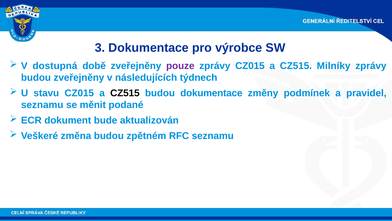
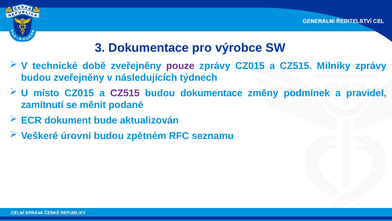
dostupná: dostupná -> technické (55, 66)
stavu: stavu -> místo (46, 93)
CZ515 colour: black -> purple (125, 93)
seznamu: seznamu -> zamítnutí (42, 105)
změna: změna -> úrovní (76, 136)
